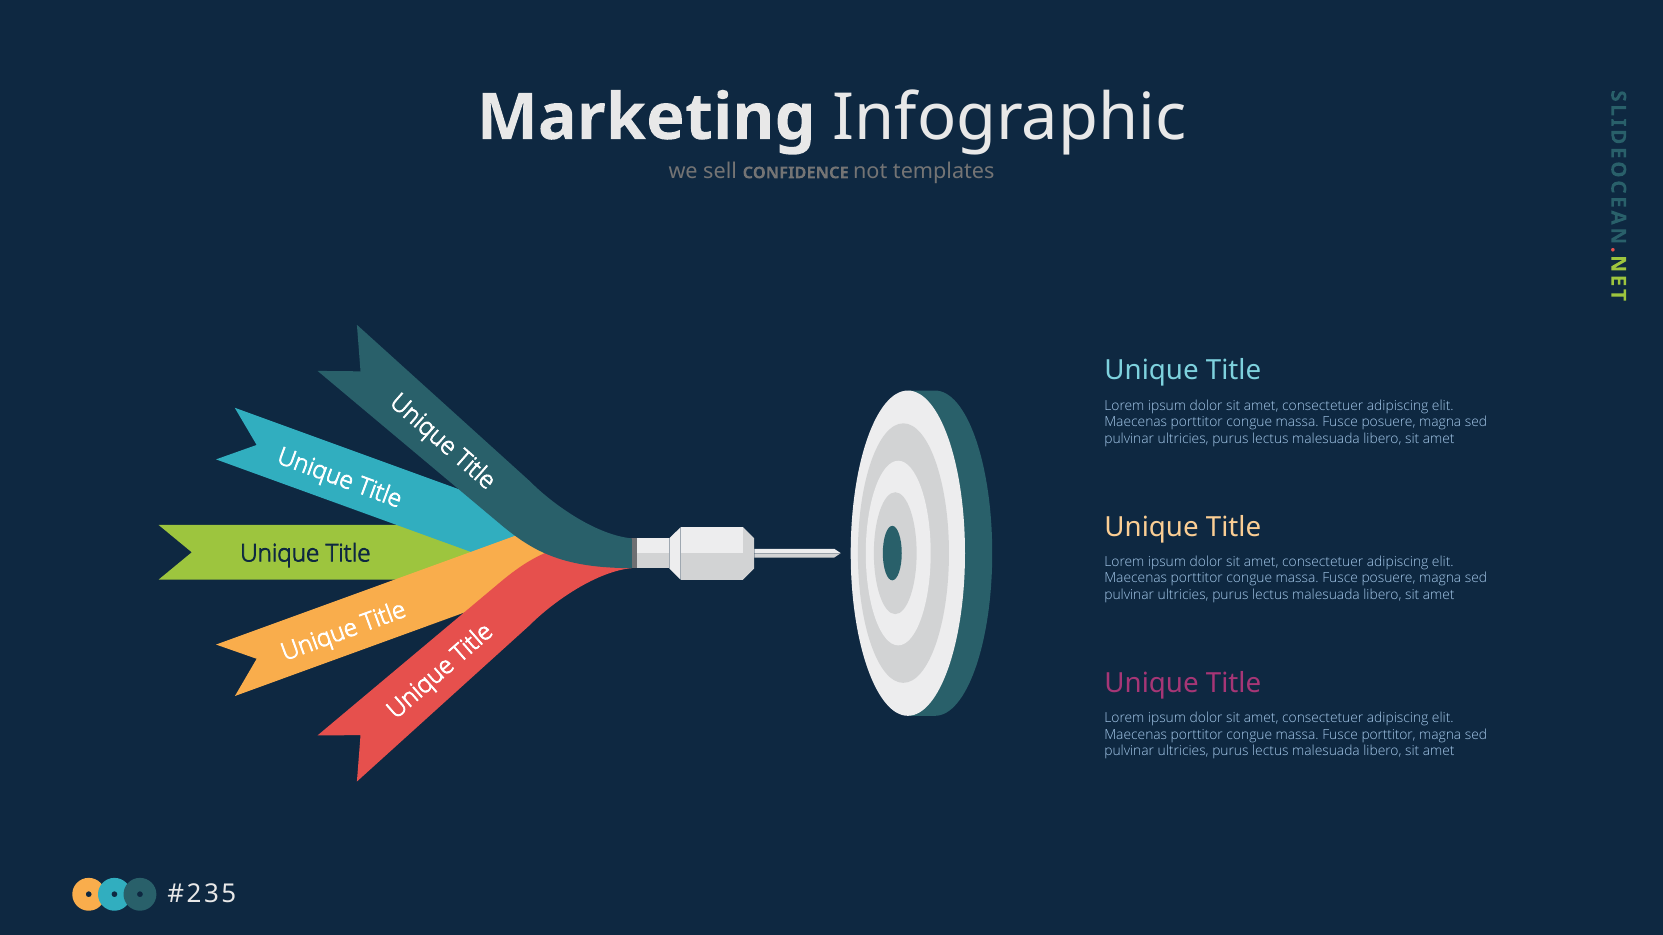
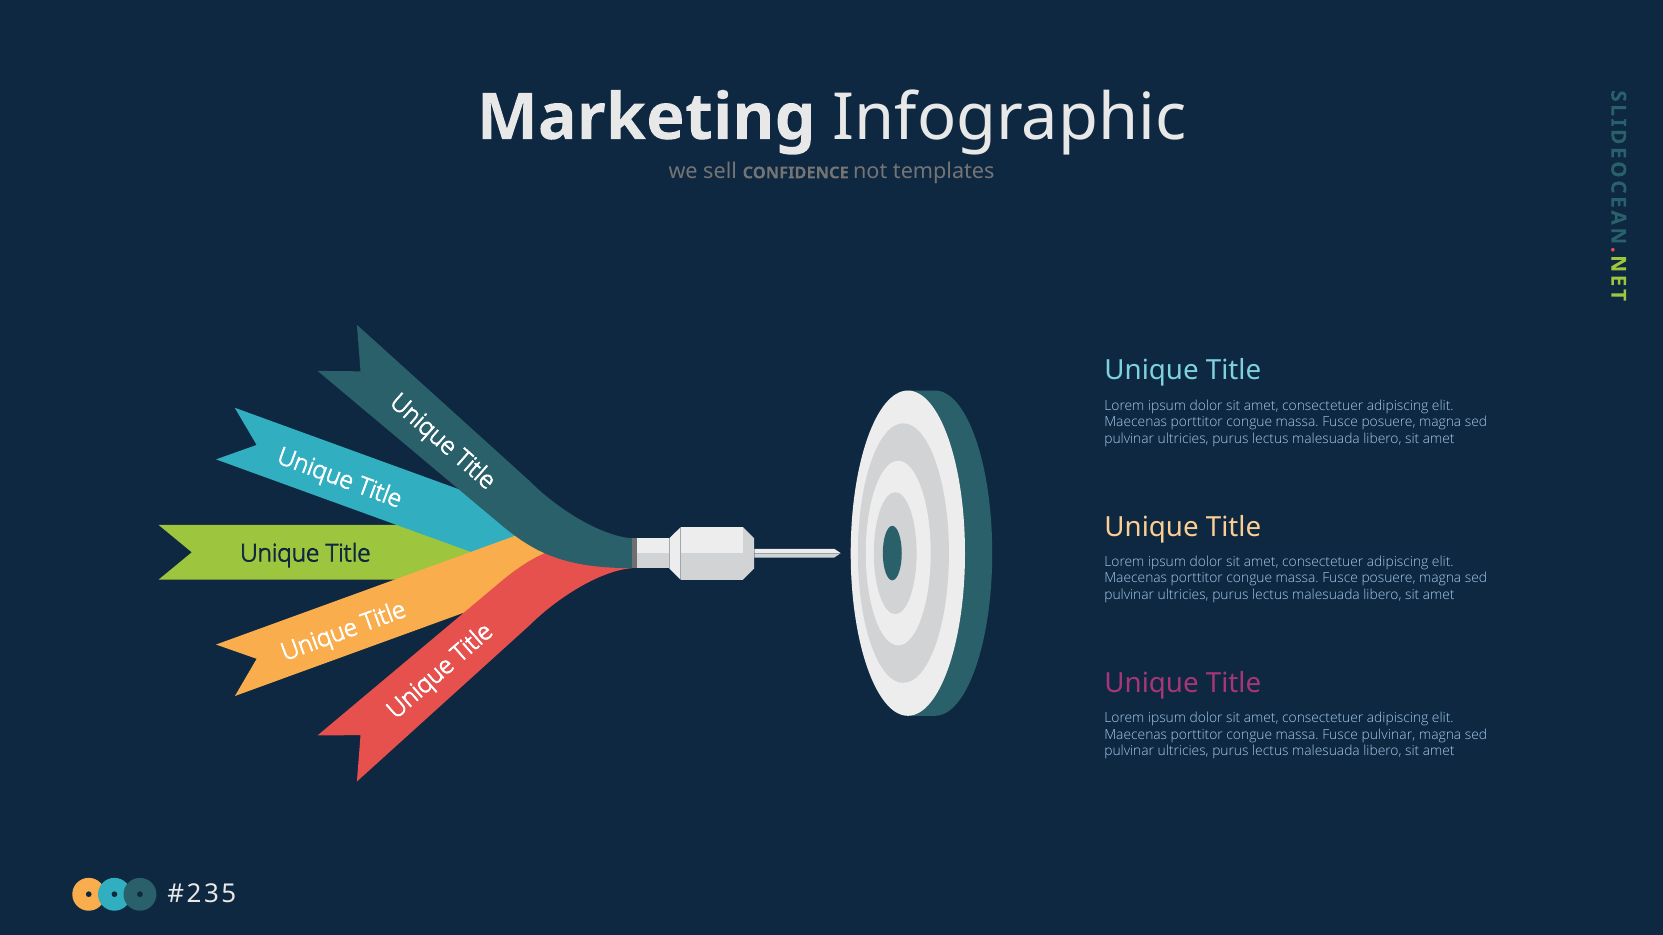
Fusce porttitor: porttitor -> pulvinar (1388, 735)
